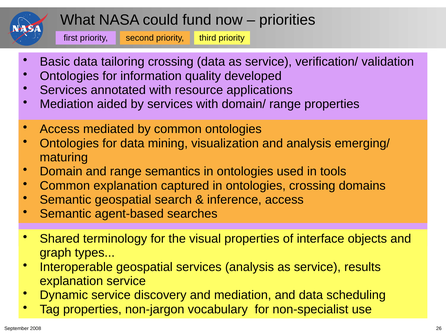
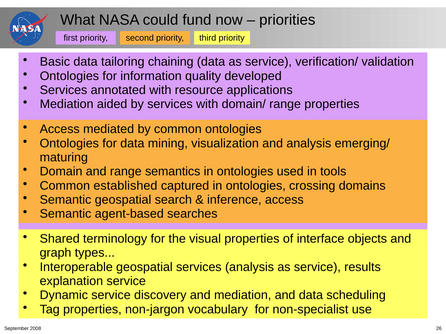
tailoring crossing: crossing -> chaining (171, 62)
Common explanation: explanation -> established (125, 186)
